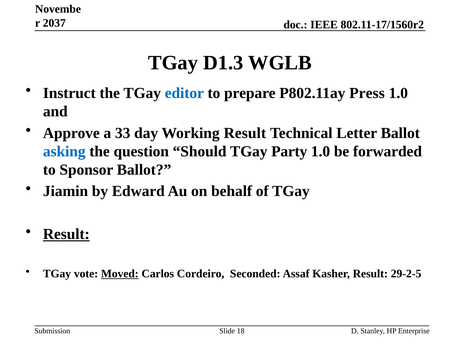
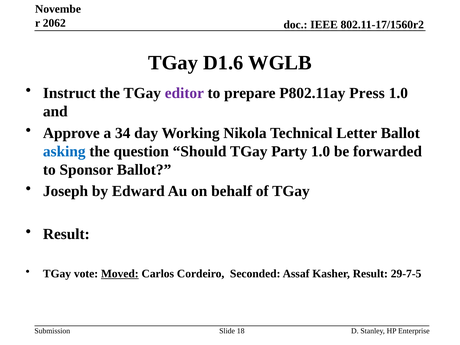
2037: 2037 -> 2062 (54, 23)
D1.3: D1.3 -> D1.6 (223, 63)
editor colour: blue -> purple (184, 93)
33: 33 -> 34 (123, 133)
Working Result: Result -> Nikola (245, 133)
Jiamin: Jiamin -> Joseph (66, 191)
Result underline: present -> none (66, 234)
29-2-5: 29-2-5 -> 29-7-5 (406, 274)
